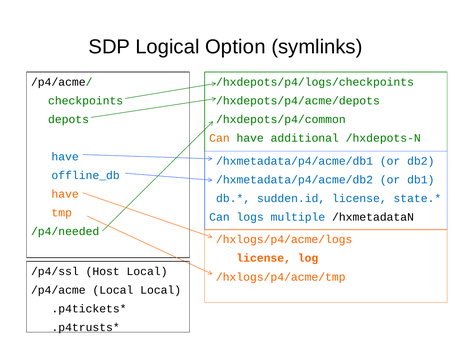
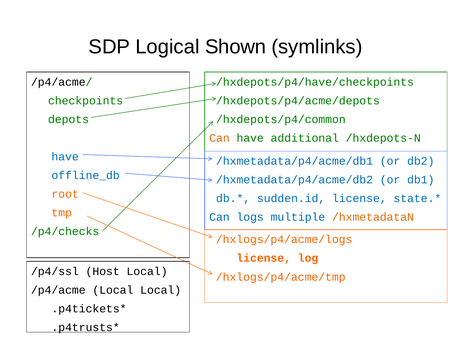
Option: Option -> Shown (236, 47)
/hxdepots/p4/logs/checkpoints: /hxdepots/p4/logs/checkpoints -> /hxdepots/p4/have/checkpoints (315, 82)
have: have -> root (65, 194)
/hxmetadataN colour: black -> orange (373, 217)
/p4/needed: /p4/needed -> /p4/checks (65, 232)
